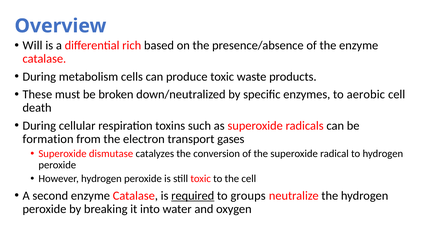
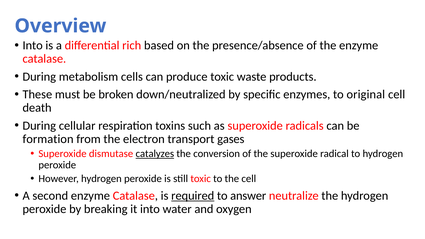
Will: Will -> Into (33, 46)
aerobic: aerobic -> original (366, 94)
catalyzes underline: none -> present (155, 154)
groups: groups -> answer (248, 196)
